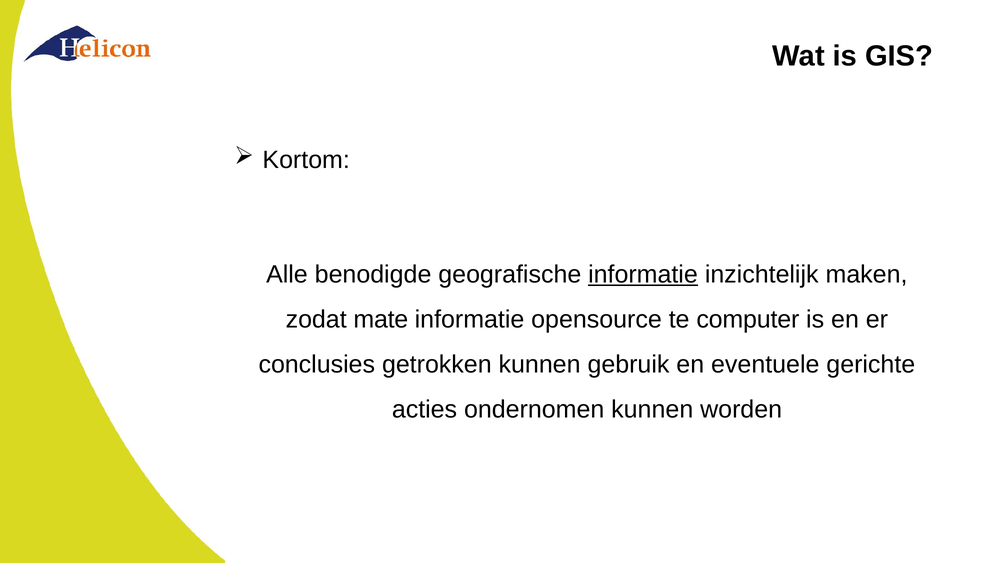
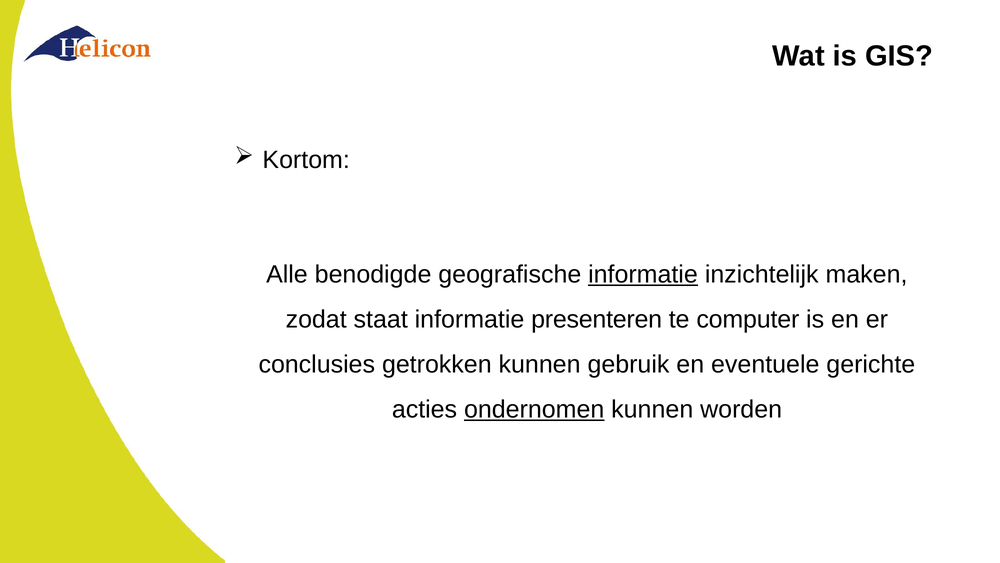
mate: mate -> staat (381, 319)
opensource: opensource -> presenteren (597, 319)
ondernomen underline: none -> present (534, 409)
